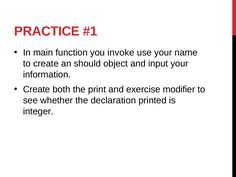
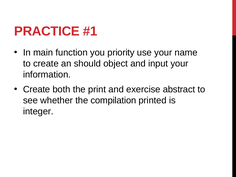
invoke: invoke -> priority (121, 53)
modifier: modifier -> abstract (179, 89)
declaration: declaration -> compilation (113, 100)
